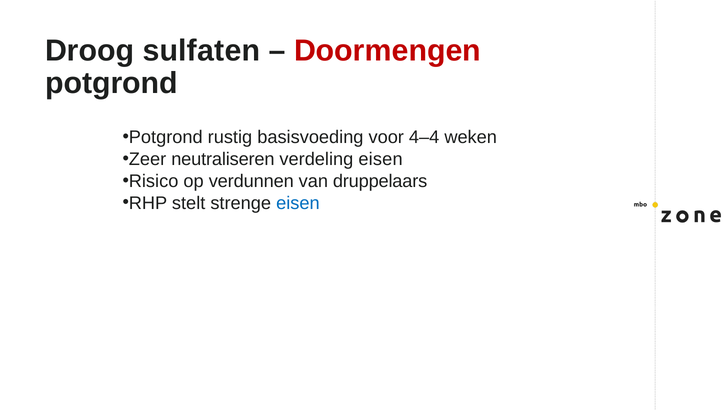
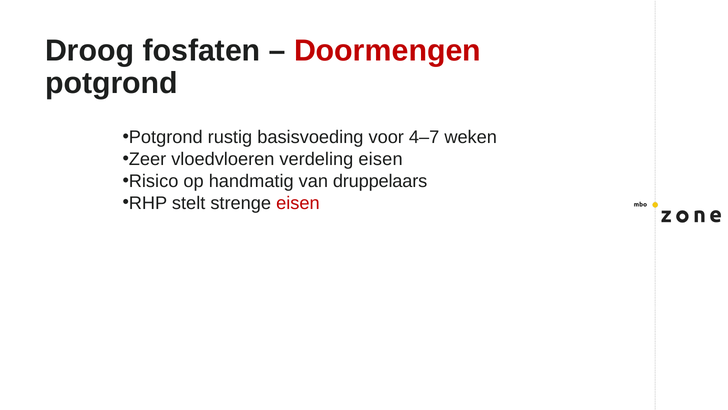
sulfaten: sulfaten -> fosfaten (202, 51)
4–4: 4–4 -> 4–7 (424, 137)
neutraliseren: neutraliseren -> vloedvloeren (223, 159)
verdunnen: verdunnen -> handmatig (251, 181)
eisen colour: blue -> red (298, 203)
